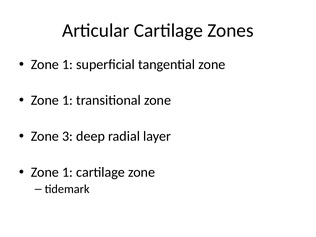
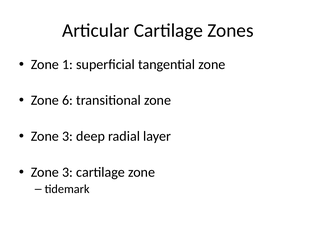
1: 1 -> 6 (68, 100)
1: 1 -> 3 (68, 172)
